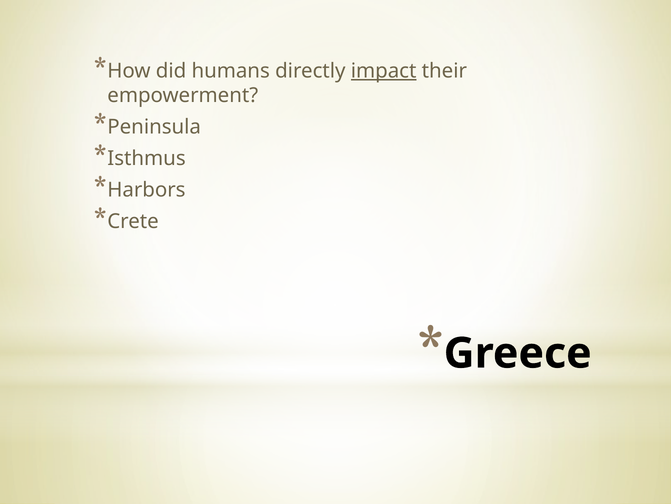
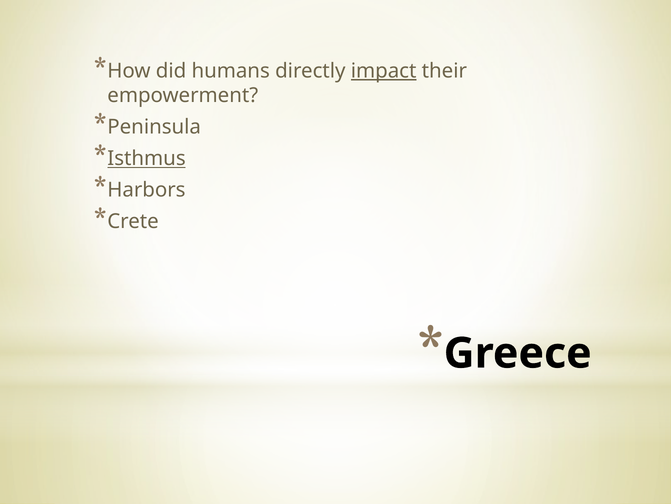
Isthmus underline: none -> present (147, 158)
